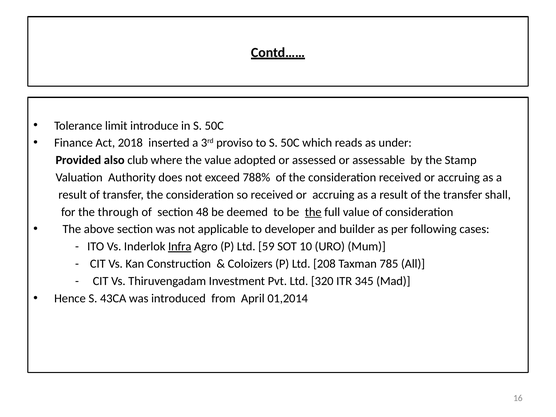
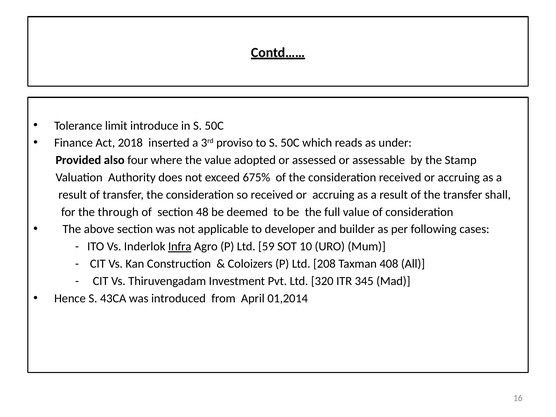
club: club -> four (138, 160)
788%: 788% -> 675% (256, 177)
the underline: present -> none (313, 212)
785: 785 -> 408 (389, 264)
